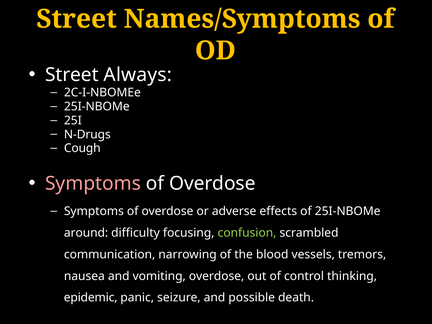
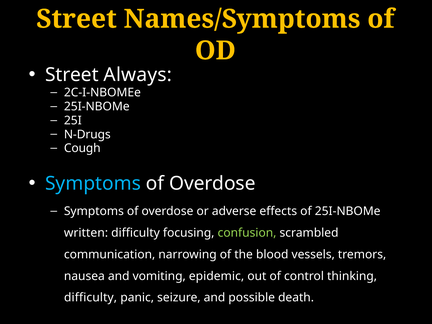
Symptoms colour: pink -> light blue (93, 184)
around: around -> written (86, 233)
vomiting overdose: overdose -> epidemic (217, 276)
epidemic: epidemic -> difficulty (91, 298)
